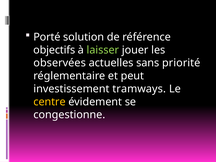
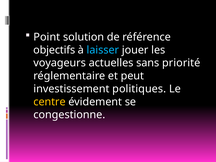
Porté: Porté -> Point (47, 37)
laisser colour: light green -> light blue (103, 50)
observées: observées -> voyageurs (60, 63)
tramways: tramways -> politiques (139, 89)
